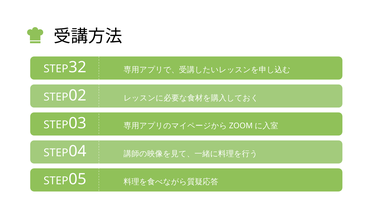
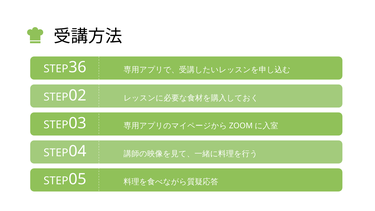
32: 32 -> 36 (77, 67)
